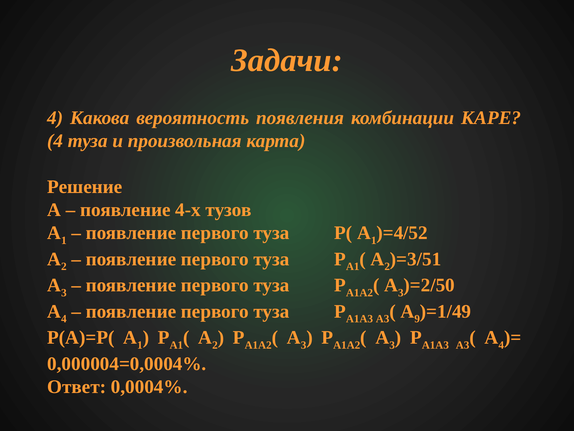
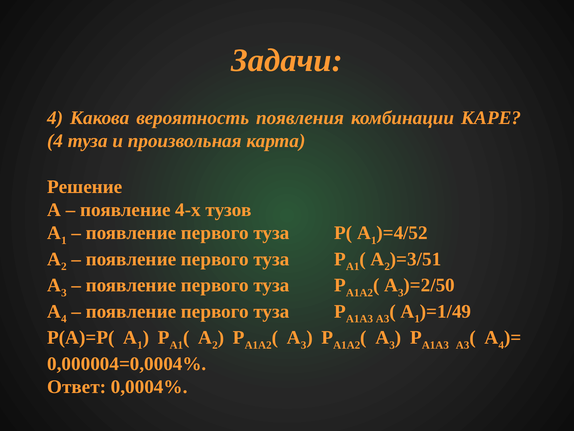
9: 9 -> 1 (417, 318)
